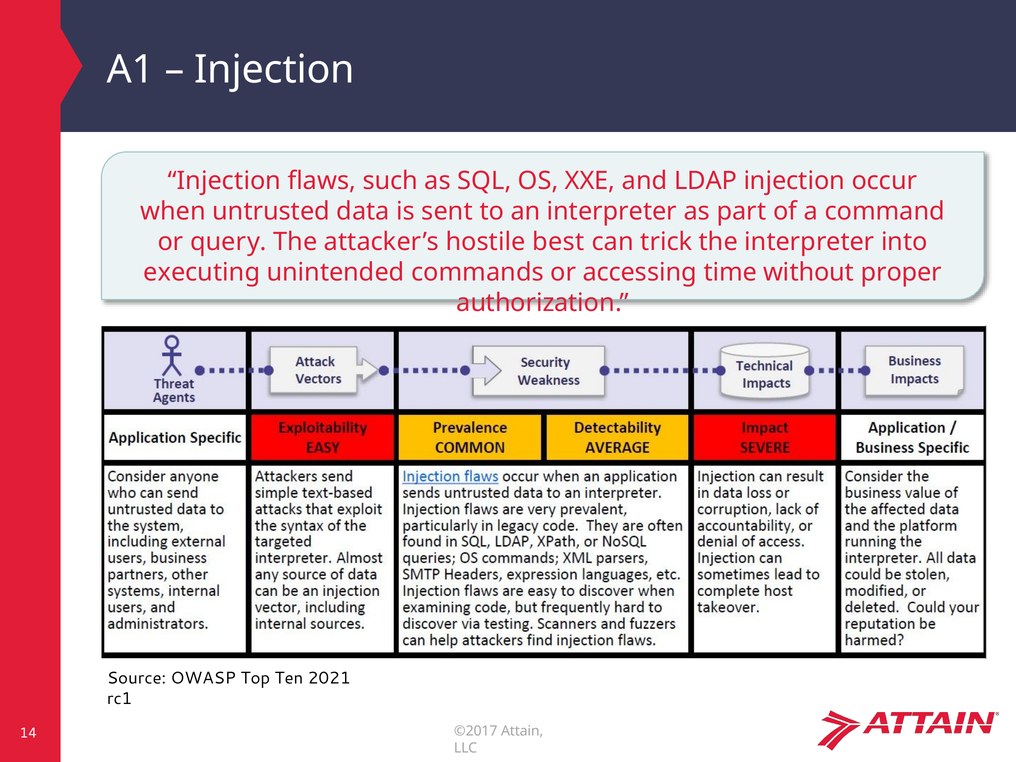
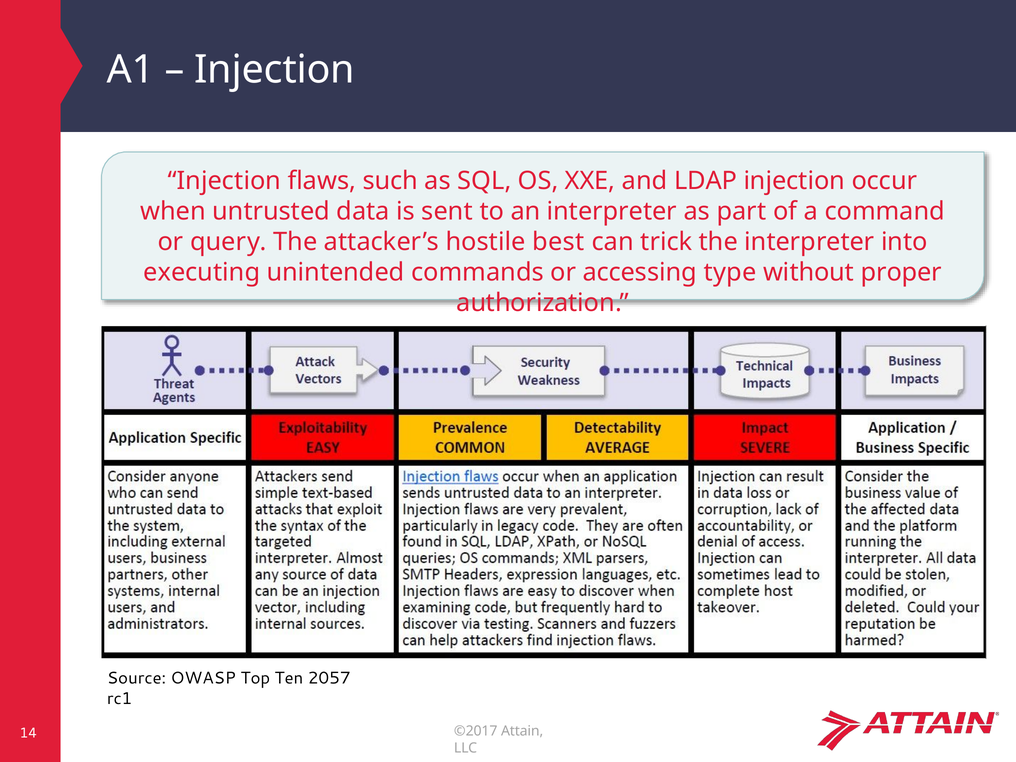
time: time -> type (730, 272)
2021: 2021 -> 2057 (329, 678)
